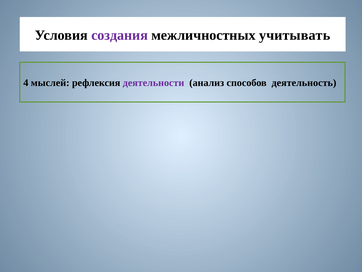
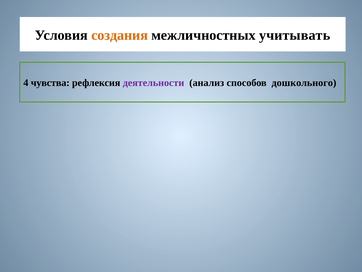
создания colour: purple -> orange (120, 35)
мыслей: мыслей -> чувства (50, 83)
деятельность: деятельность -> дошкольного (304, 83)
